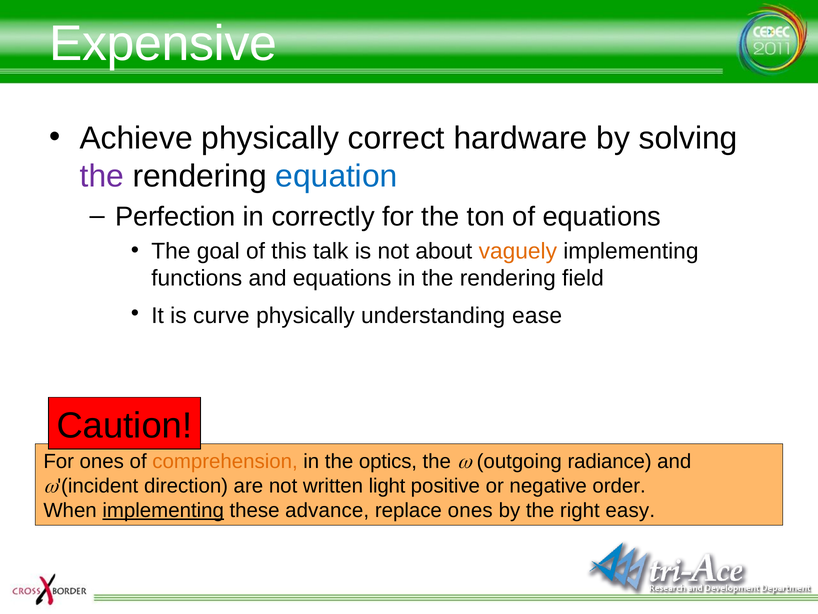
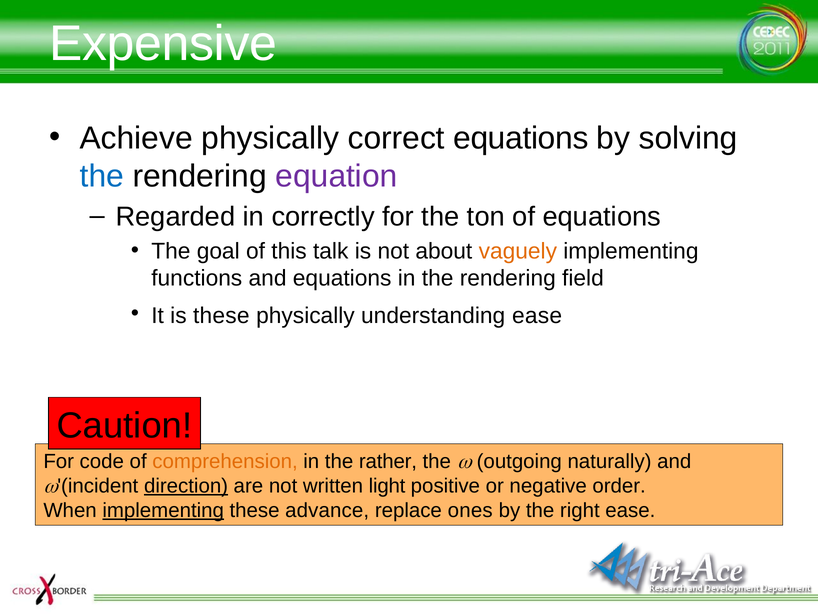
correct hardware: hardware -> equations (521, 138)
the colour: purple -> blue (102, 176)
equation colour: blue -> purple (336, 176)
Perfection: Perfection -> Regarded (175, 217)
is curve: curve -> these (221, 315)
For ones: ones -> code (102, 461)
optics: optics -> rather (388, 461)
radiance: radiance -> naturally (610, 461)
direction underline: none -> present (186, 485)
right easy: easy -> ease (630, 510)
